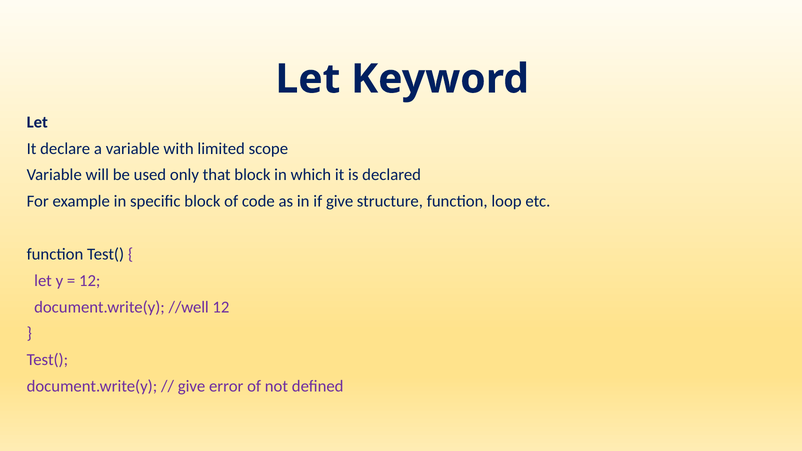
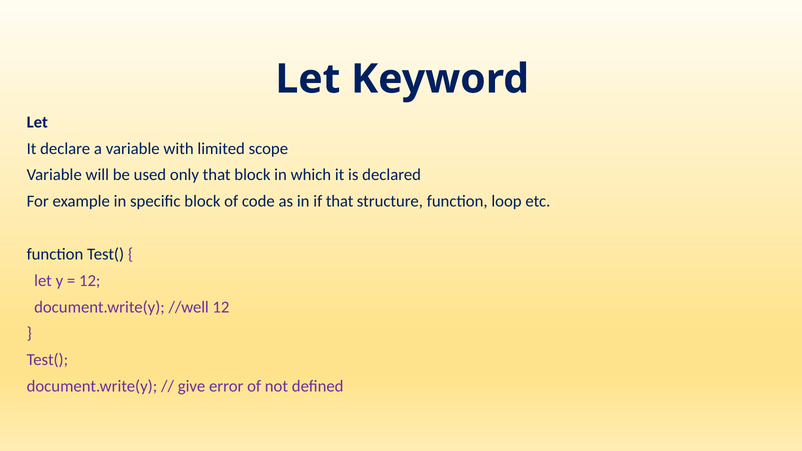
if give: give -> that (340, 201)
